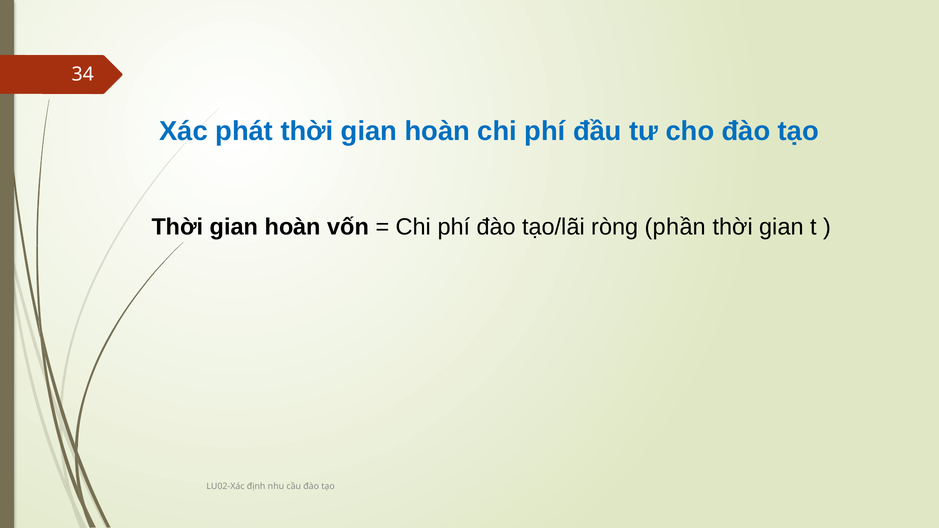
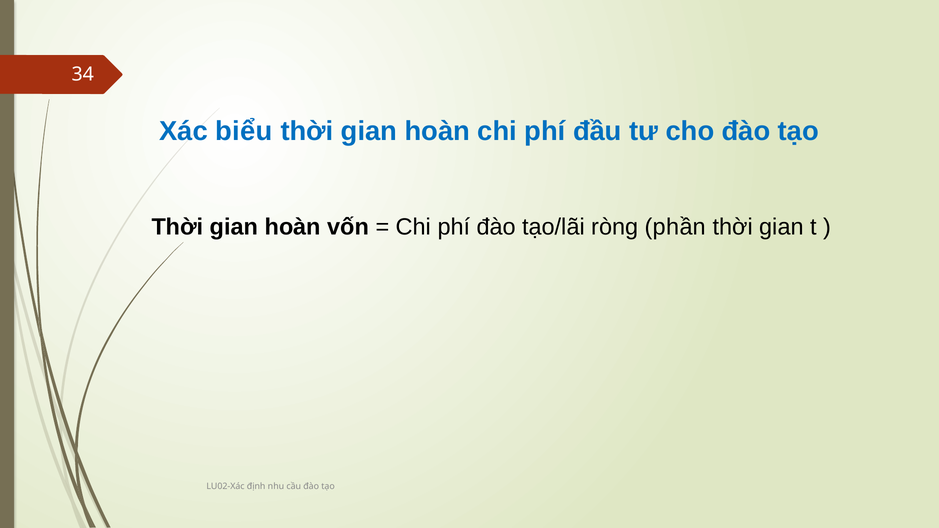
phát: phát -> biểu (244, 131)
